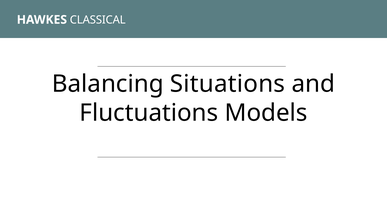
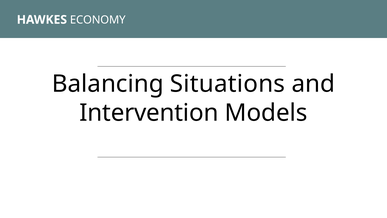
CLASSICAL: CLASSICAL -> ECONOMY (98, 20)
Fluctuations: Fluctuations -> Intervention (149, 113)
